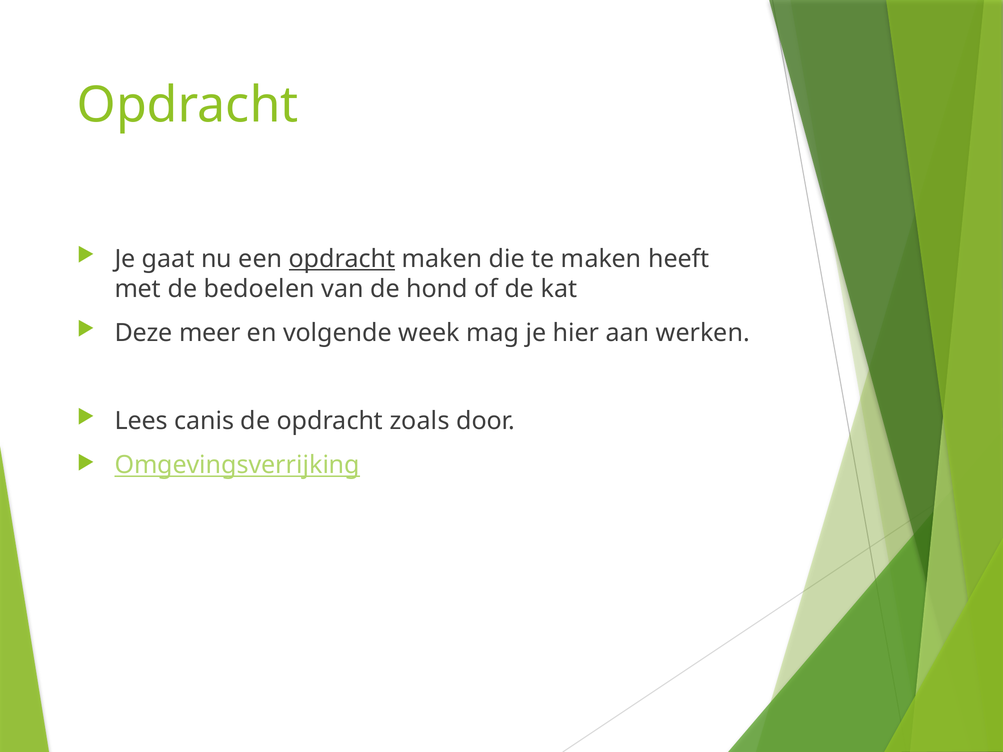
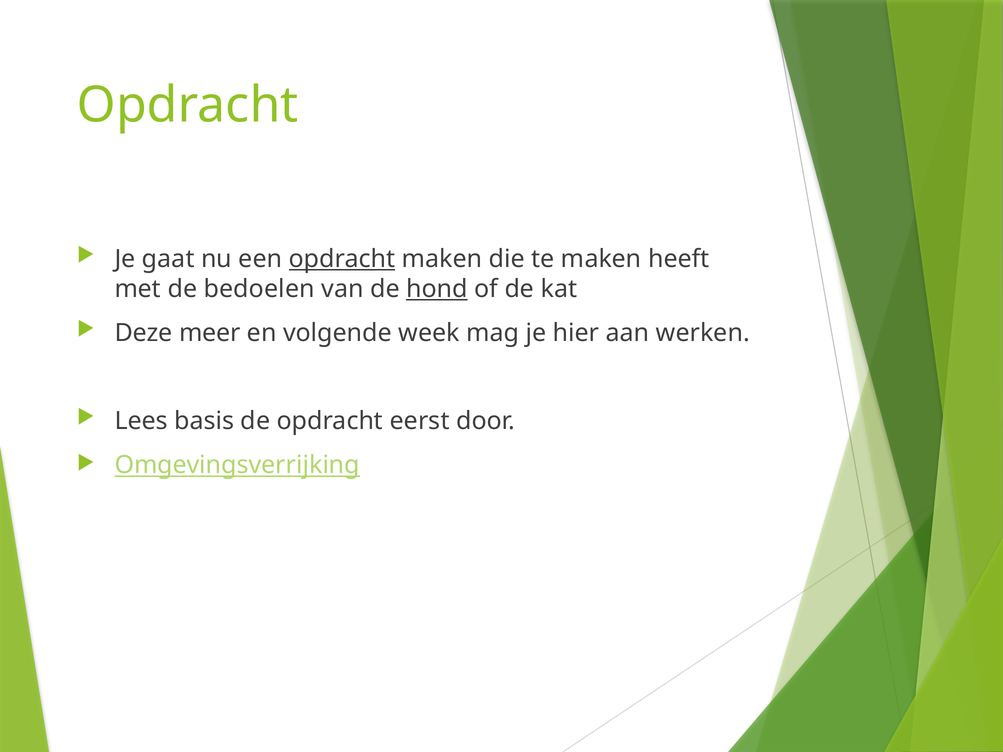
hond underline: none -> present (437, 289)
canis: canis -> basis (204, 421)
zoals: zoals -> eerst (420, 421)
